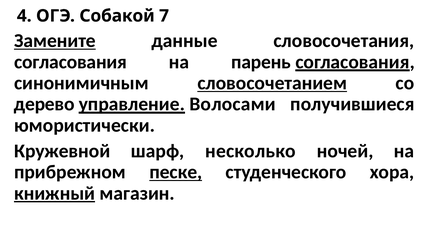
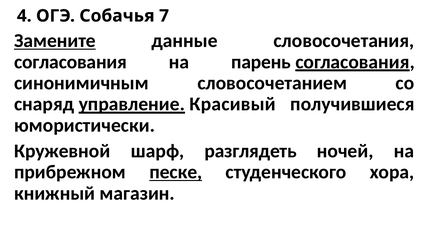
Собакой: Собакой -> Собачья (117, 16)
словосочетанием underline: present -> none (272, 83)
дерево: дерево -> снаряд (44, 104)
Волосами: Волосами -> Красивый (233, 104)
несколько: несколько -> разглядеть (251, 151)
книжный underline: present -> none (55, 193)
